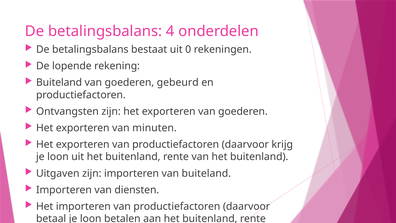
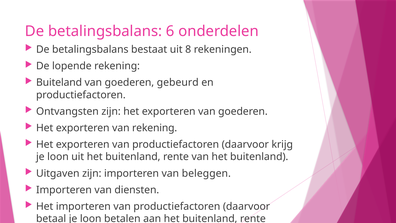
4: 4 -> 6 (170, 31)
0: 0 -> 8 (188, 49)
van minuten: minuten -> rekening (155, 128)
van buiteland: buiteland -> beleggen (206, 173)
